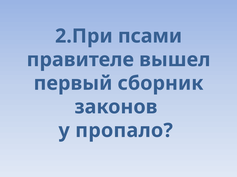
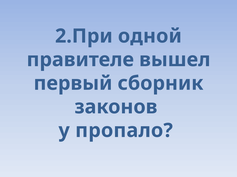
псами: псами -> одной (150, 36)
